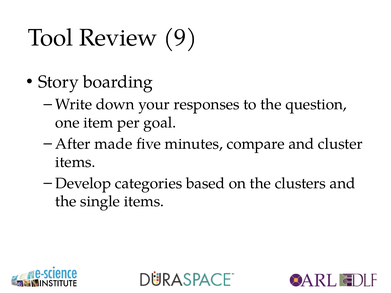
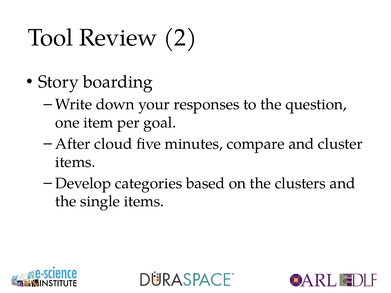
9: 9 -> 2 (180, 38)
made: made -> cloud (113, 144)
